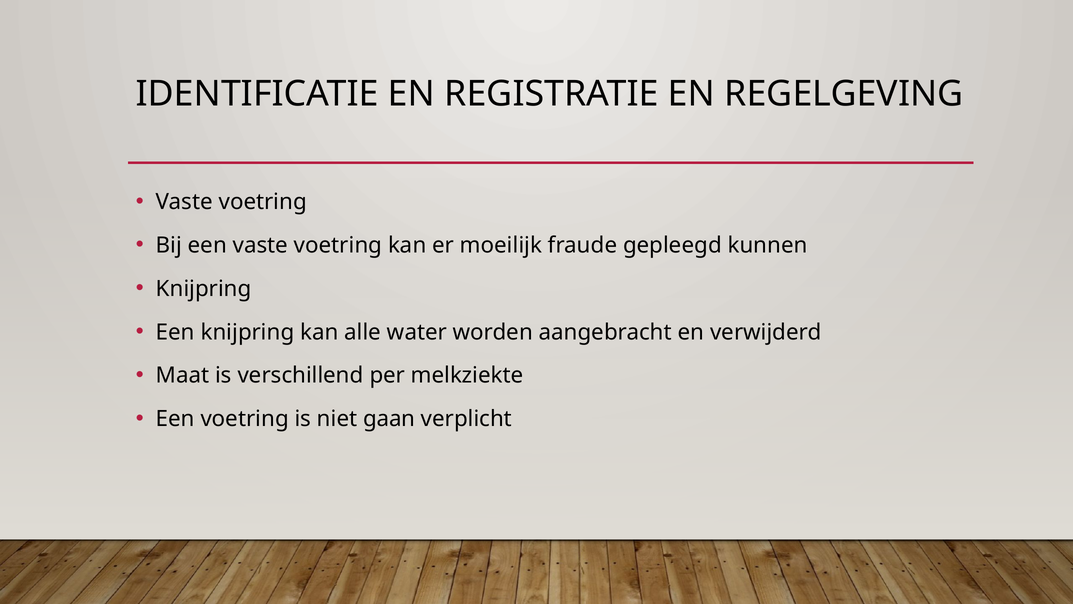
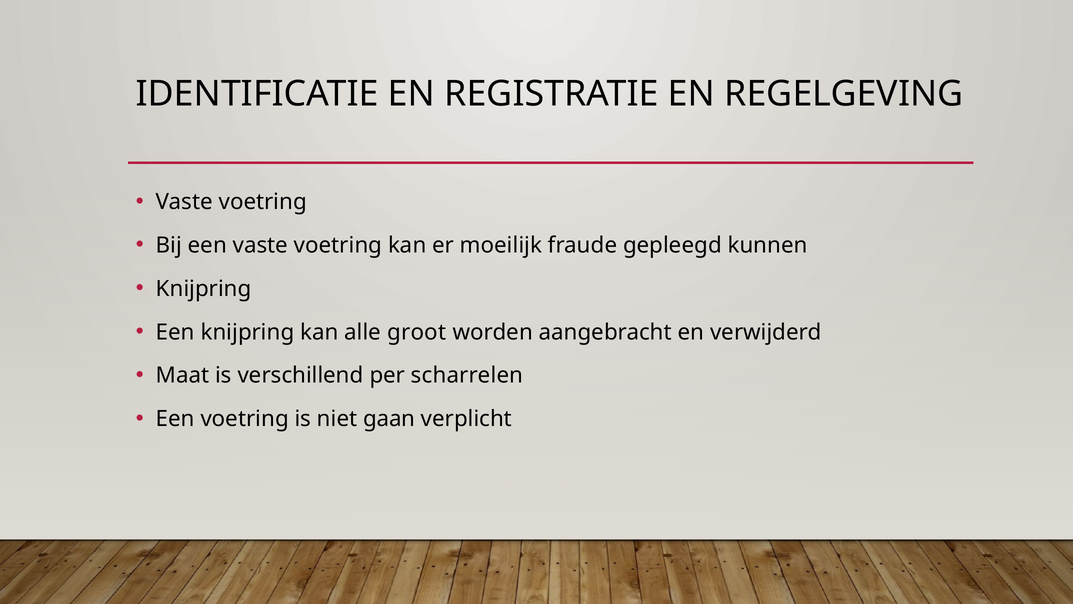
water: water -> groot (417, 332)
melkziekte: melkziekte -> scharrelen (467, 375)
